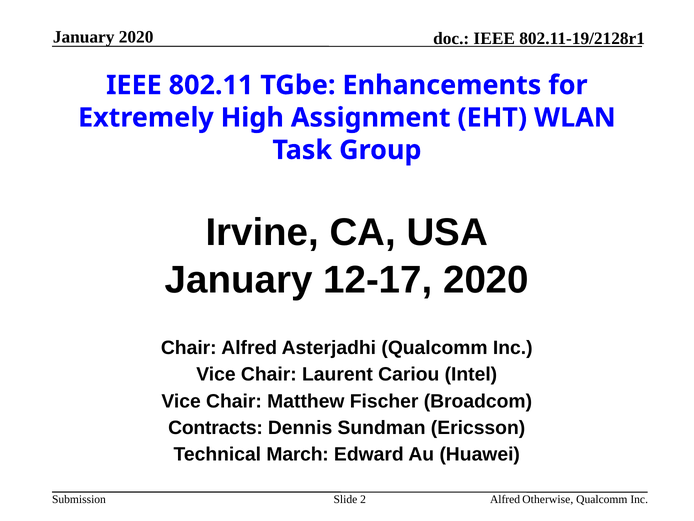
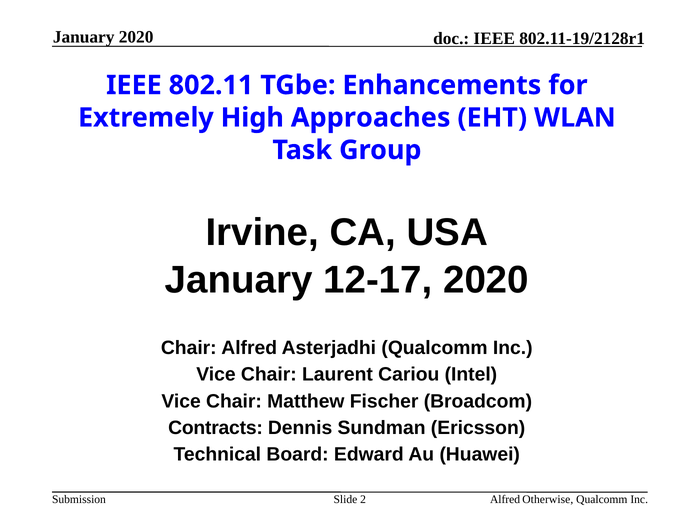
Assignment: Assignment -> Approaches (371, 118)
March: March -> Board (298, 454)
